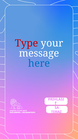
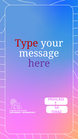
here colour: blue -> purple (39, 63)
